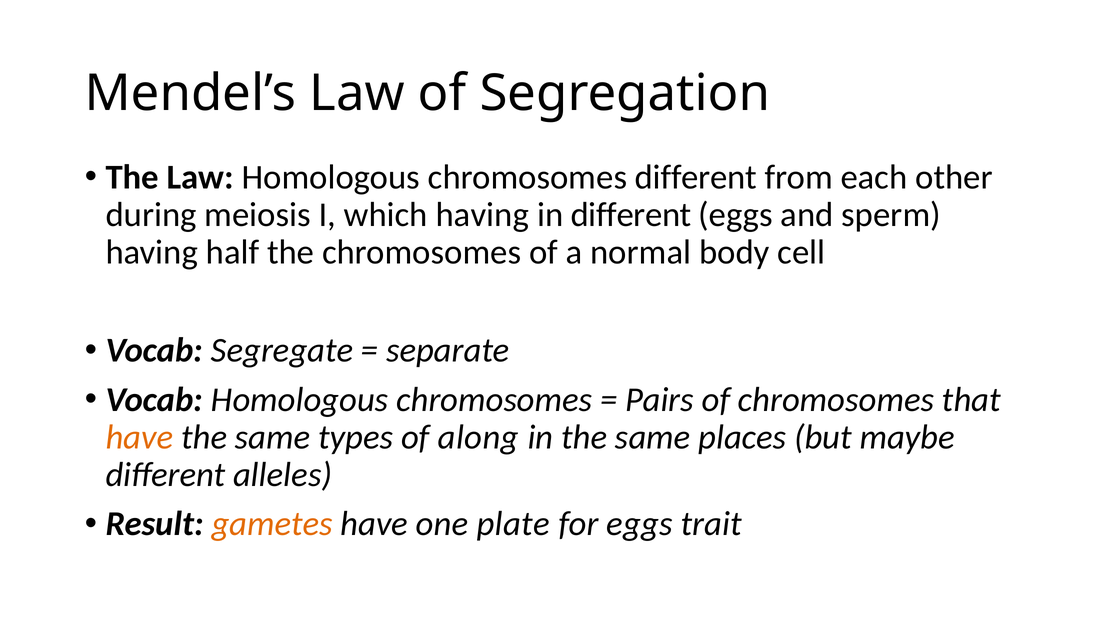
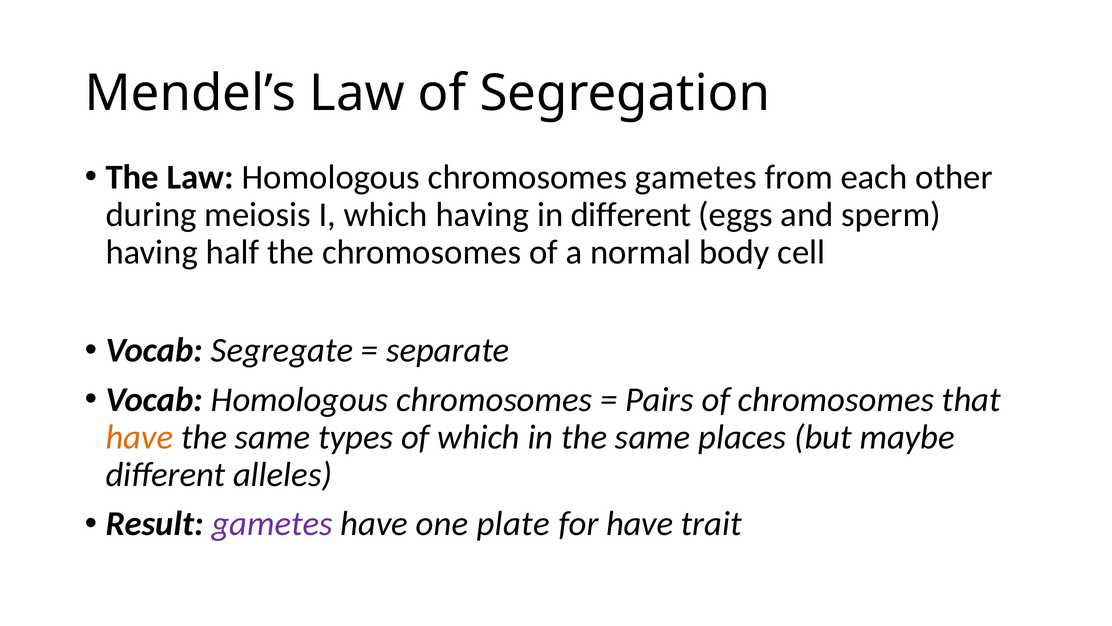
chromosomes different: different -> gametes (696, 177)
of along: along -> which (479, 437)
gametes colour: orange -> purple (272, 524)
for eggs: eggs -> have (640, 524)
